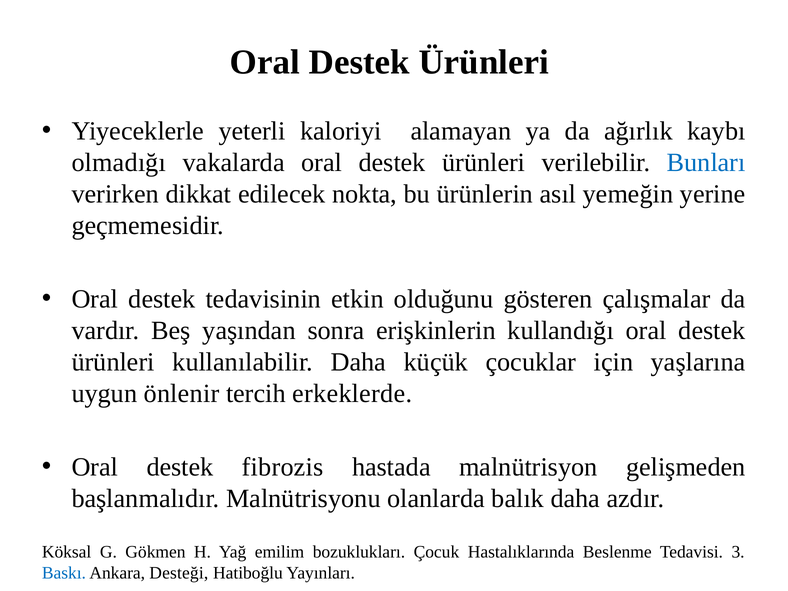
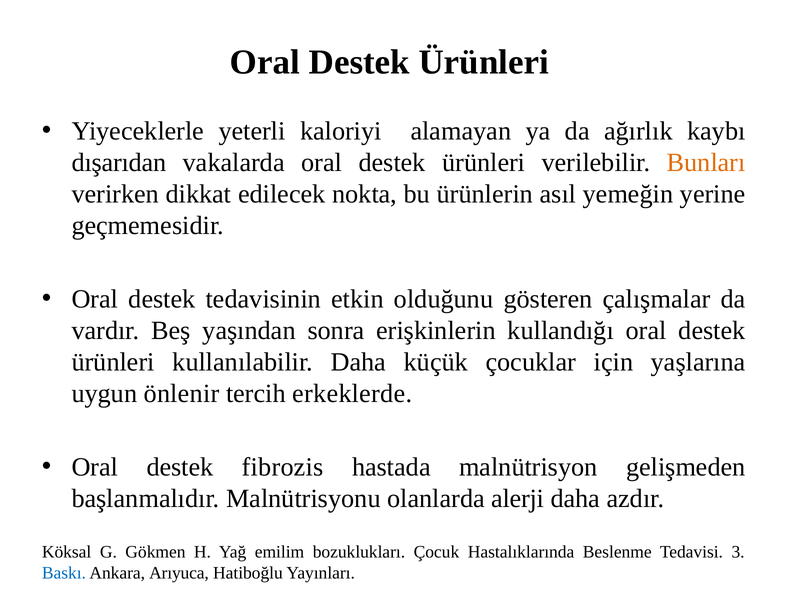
olmadığı: olmadığı -> dışarıdan (119, 162)
Bunları colour: blue -> orange (706, 162)
balık: balık -> alerji (518, 499)
Desteği: Desteği -> Arıyuca (179, 573)
